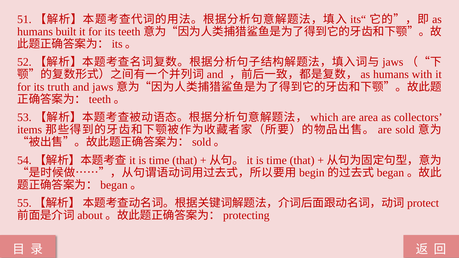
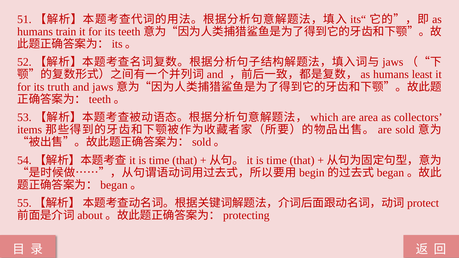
built: built -> train (66, 32)
with: with -> least (422, 75)
